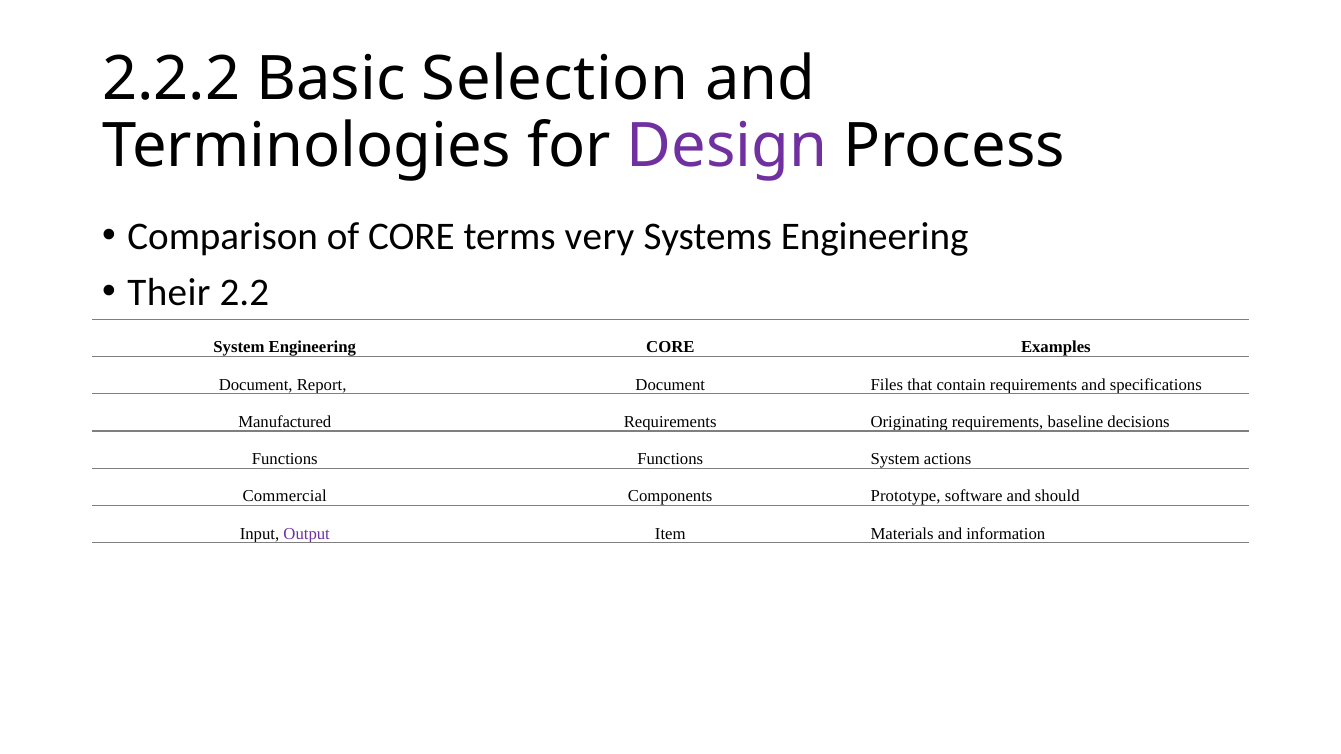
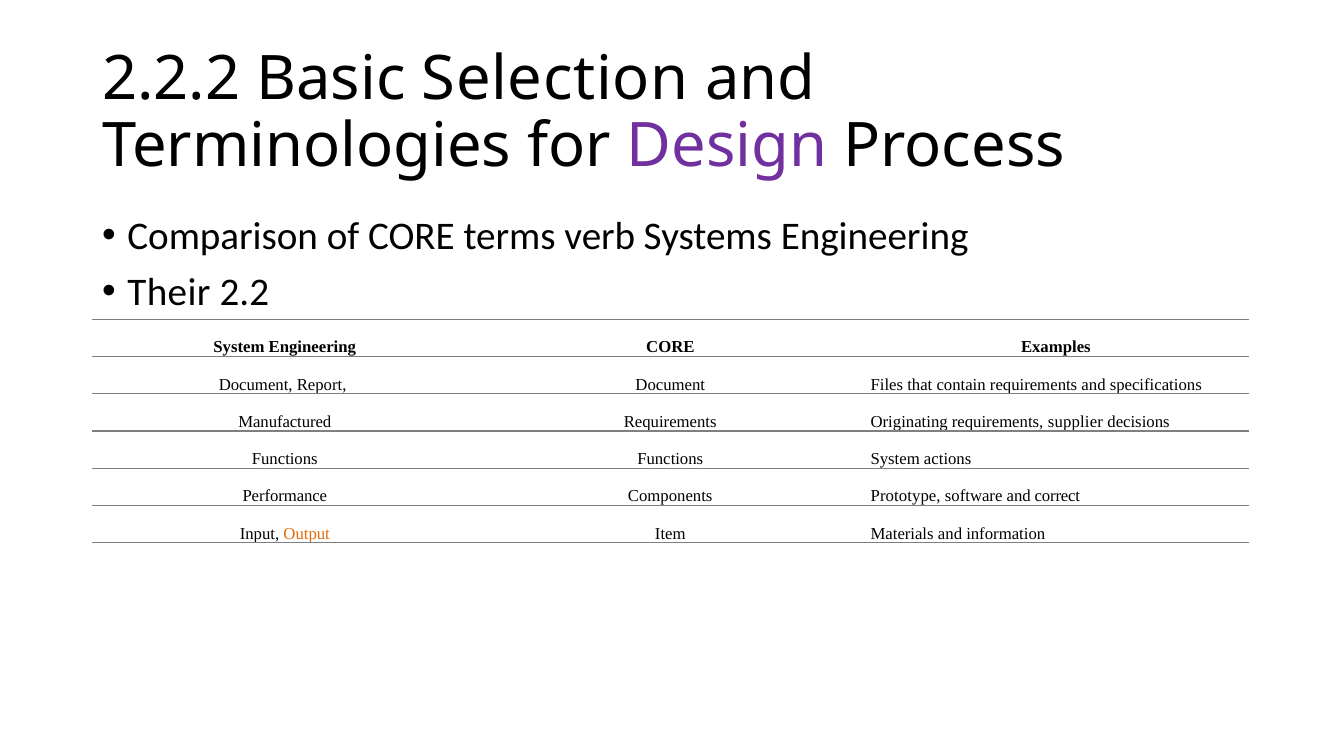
very: very -> verb (600, 237)
baseline: baseline -> supplier (1075, 422)
Commercial: Commercial -> Performance (285, 496)
should: should -> correct (1057, 496)
Output colour: purple -> orange (307, 534)
